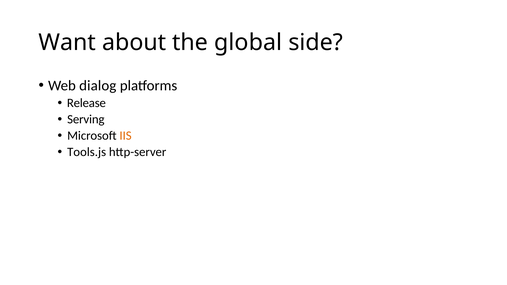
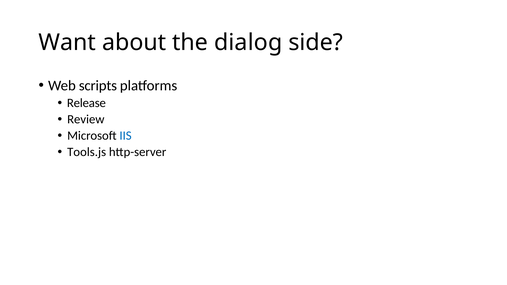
global: global -> dialog (248, 43)
dialog: dialog -> scripts (98, 86)
Serving: Serving -> Review (86, 120)
IIS colour: orange -> blue (126, 136)
